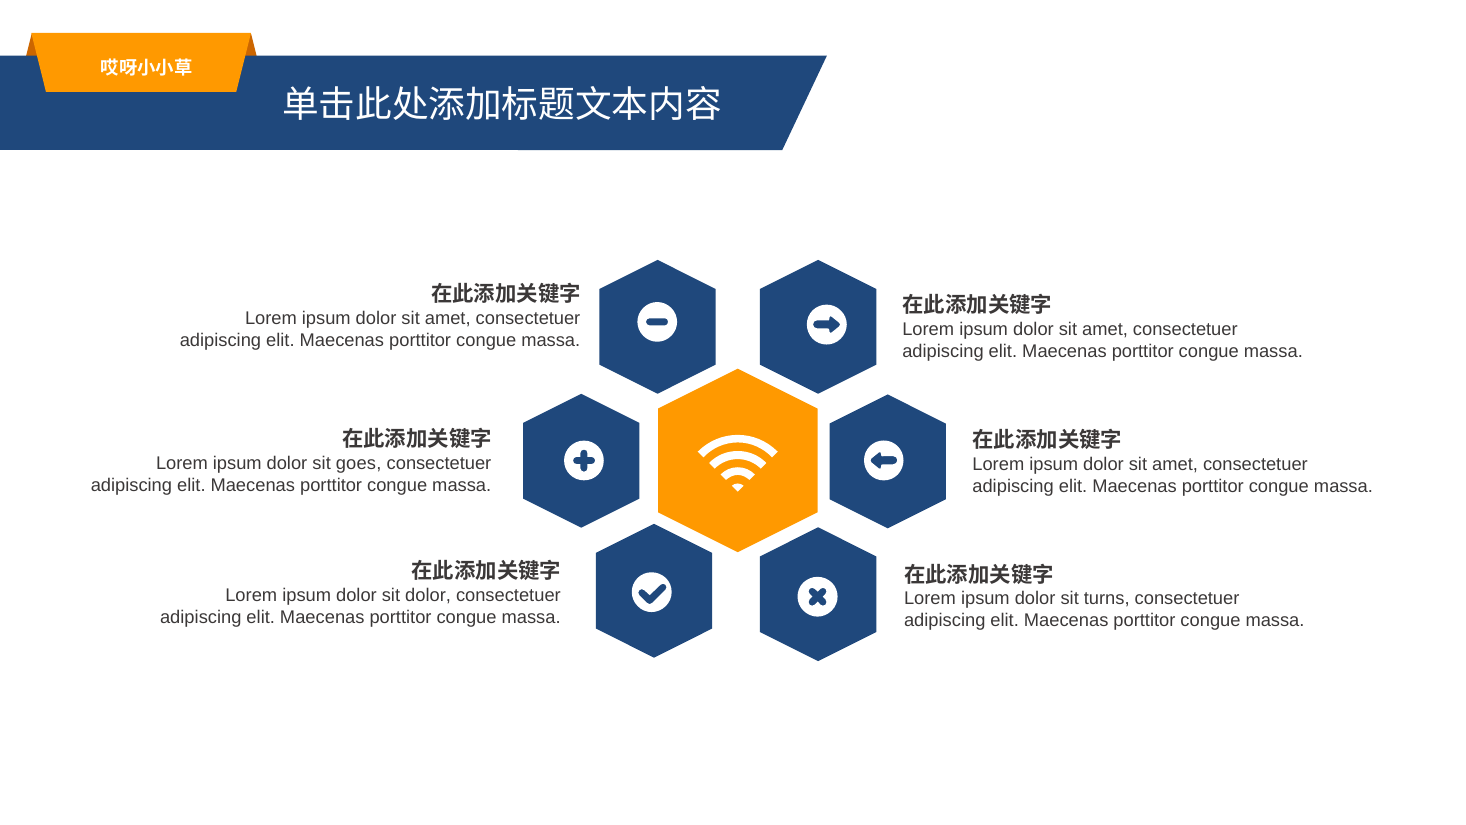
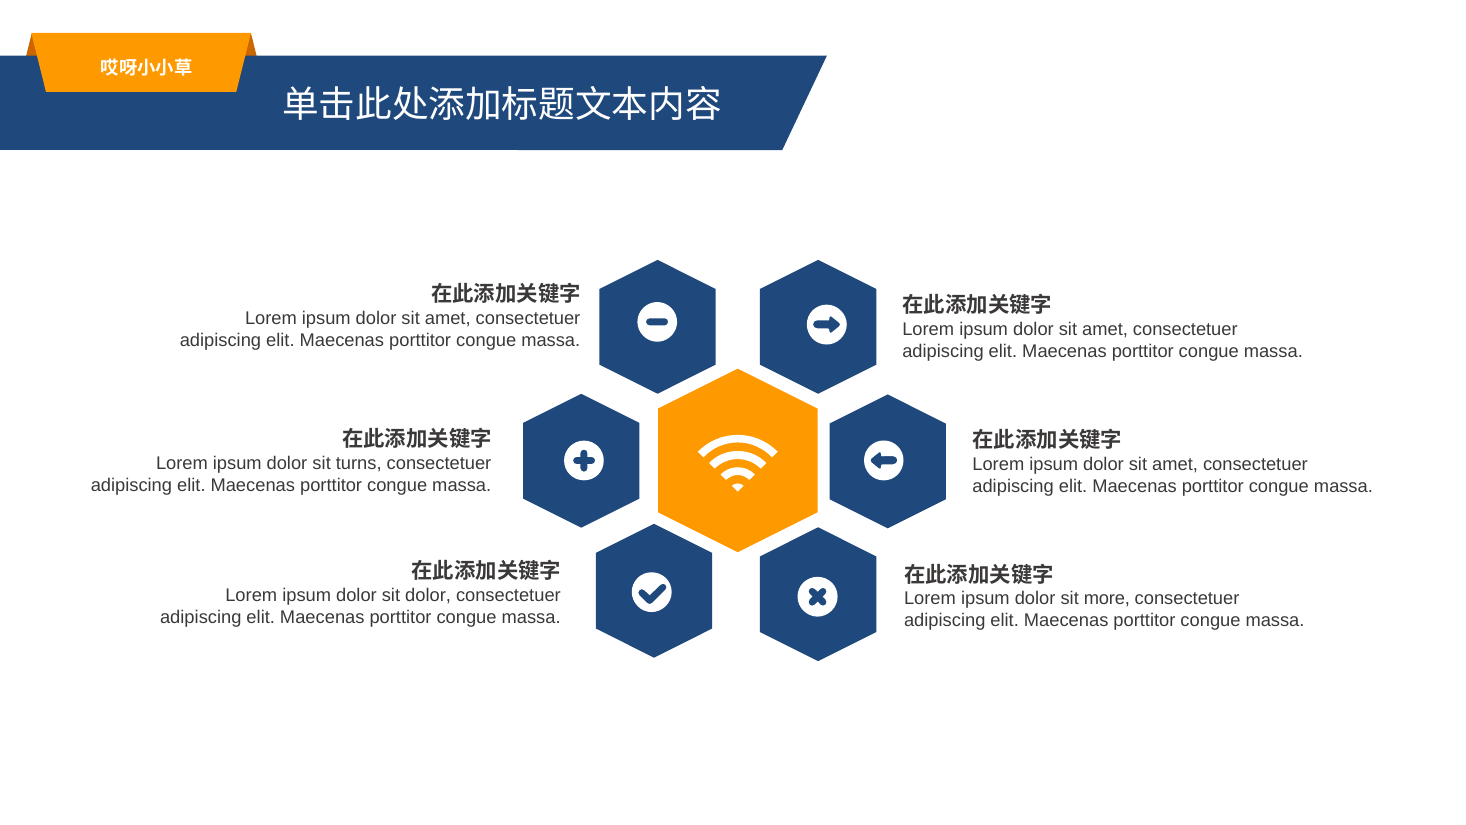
goes: goes -> turns (359, 463)
turns: turns -> more (1107, 598)
